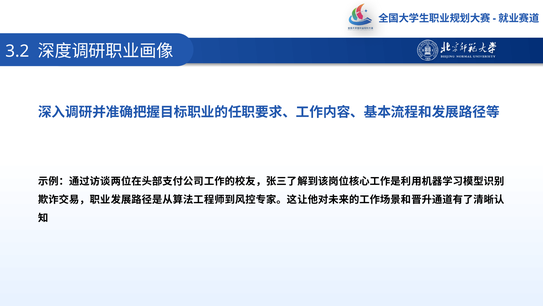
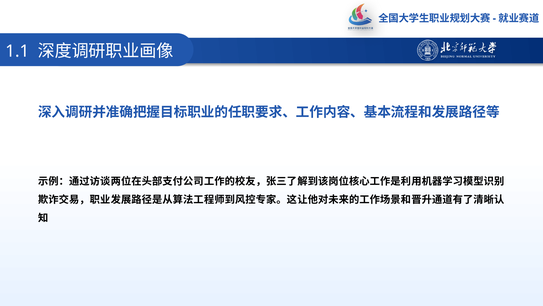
3.2: 3.2 -> 1.1 (17, 51)
